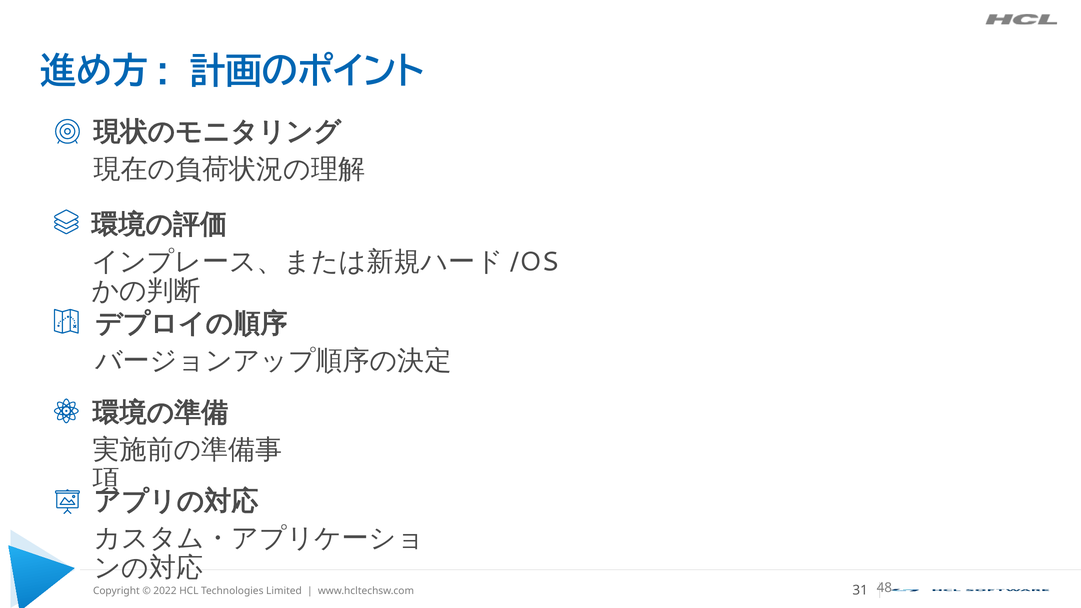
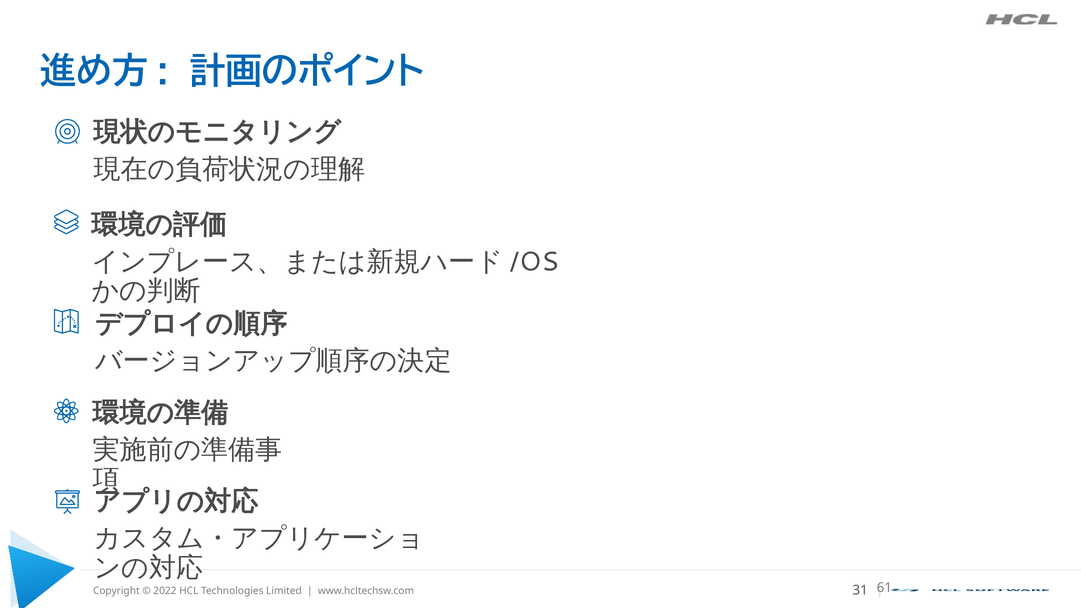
48: 48 -> 61 (884, 588)
